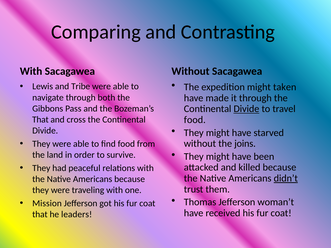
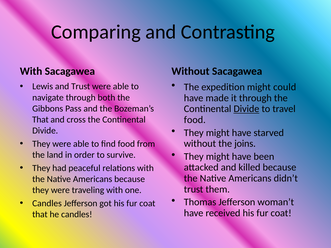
taken: taken -> could (285, 87)
and Tribe: Tribe -> Trust (81, 87)
didn’t underline: present -> none (286, 178)
Mission: Mission -> Candles (47, 204)
he leaders: leaders -> candles (77, 215)
